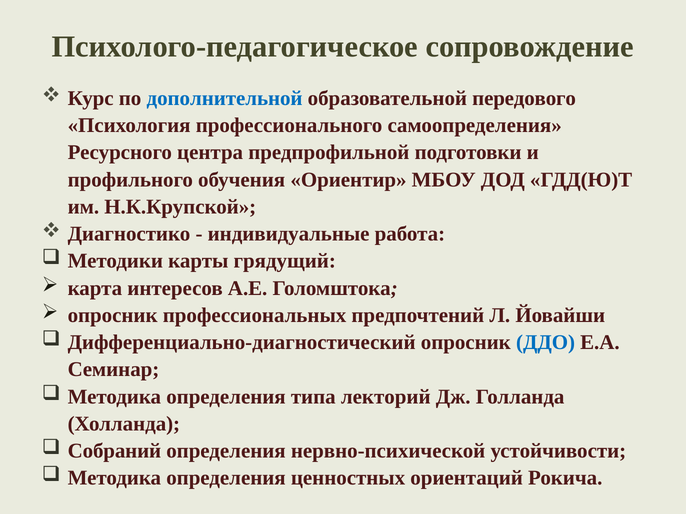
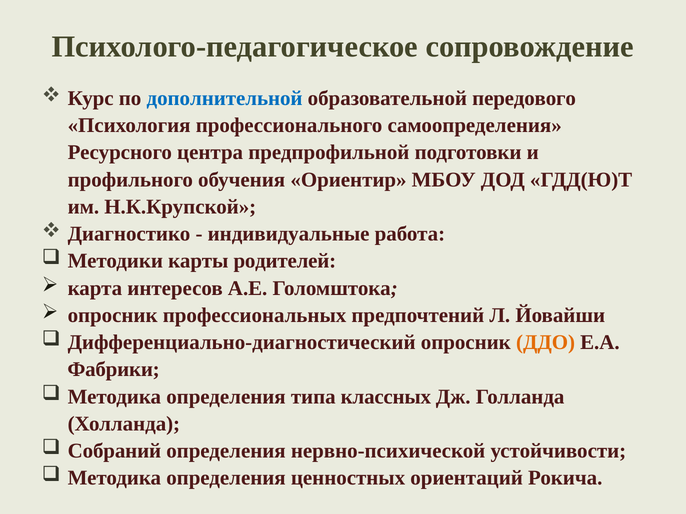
грядущий: грядущий -> родителей (285, 261)
ДДО colour: blue -> orange (546, 343)
Семинар: Семинар -> Фабрики (114, 370)
лекторий: лекторий -> классных (386, 397)
